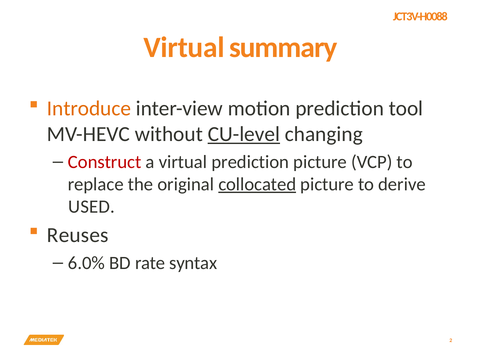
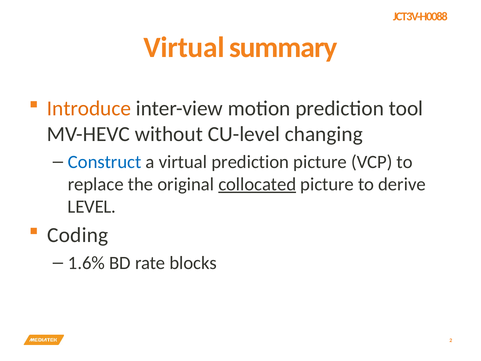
CU-level underline: present -> none (244, 134)
Construct colour: red -> blue (105, 162)
USED: USED -> LEVEL (92, 207)
Reuses: Reuses -> Coding (78, 235)
6.0%: 6.0% -> 1.6% (86, 263)
syntax: syntax -> blocks (193, 263)
